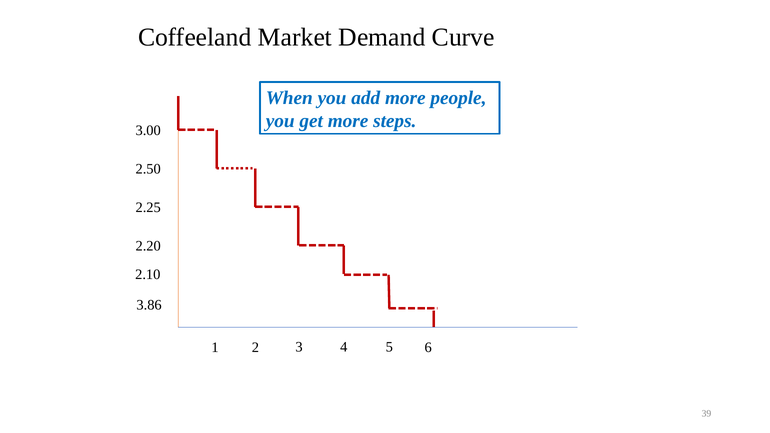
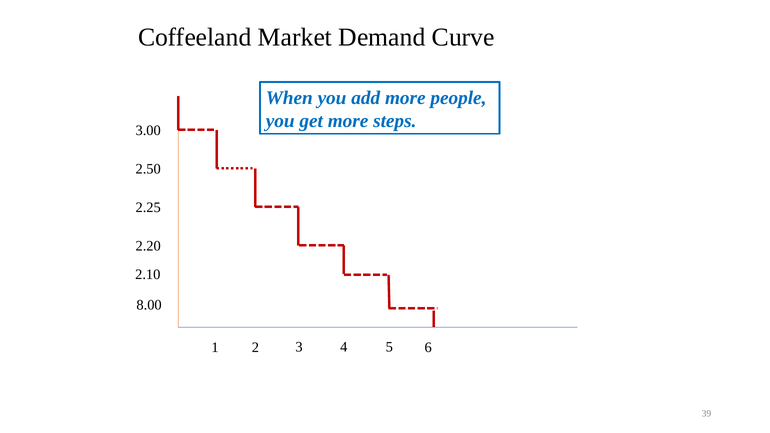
3.86: 3.86 -> 8.00 (149, 305)
